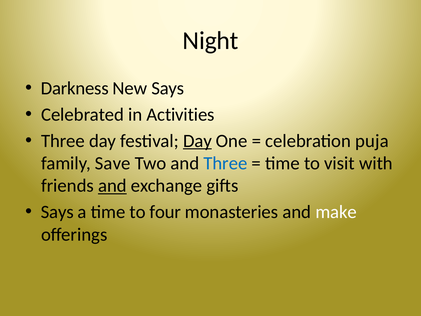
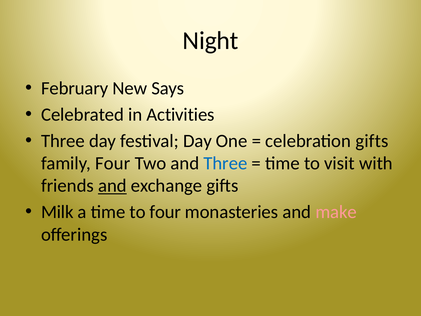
Darkness: Darkness -> February (75, 88)
Day underline: present -> none (197, 141)
celebration puja: puja -> gifts (372, 141)
family Save: Save -> Four (113, 163)
Says: Says -> Milk (57, 212)
make colour: white -> pink (336, 212)
